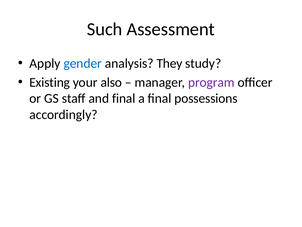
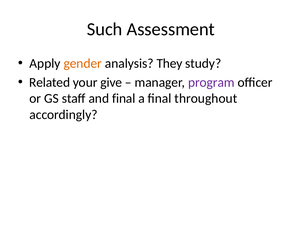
gender colour: blue -> orange (83, 63)
Existing: Existing -> Related (50, 82)
also: also -> give (111, 82)
possessions: possessions -> throughout (206, 98)
